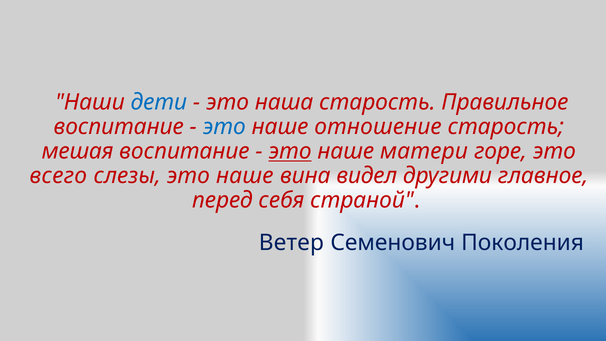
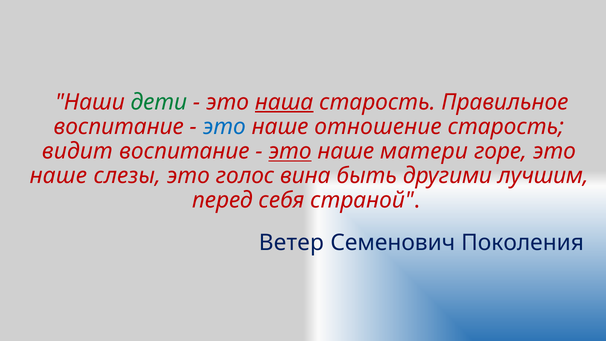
дети colour: blue -> green (159, 102)
наша underline: none -> present (284, 102)
мешая: мешая -> видит (77, 151)
всего: всего -> наше (58, 176)
слезы это наше: наше -> голос (245, 176)
видел: видел -> быть (367, 176)
главное: главное -> лучшим (543, 176)
